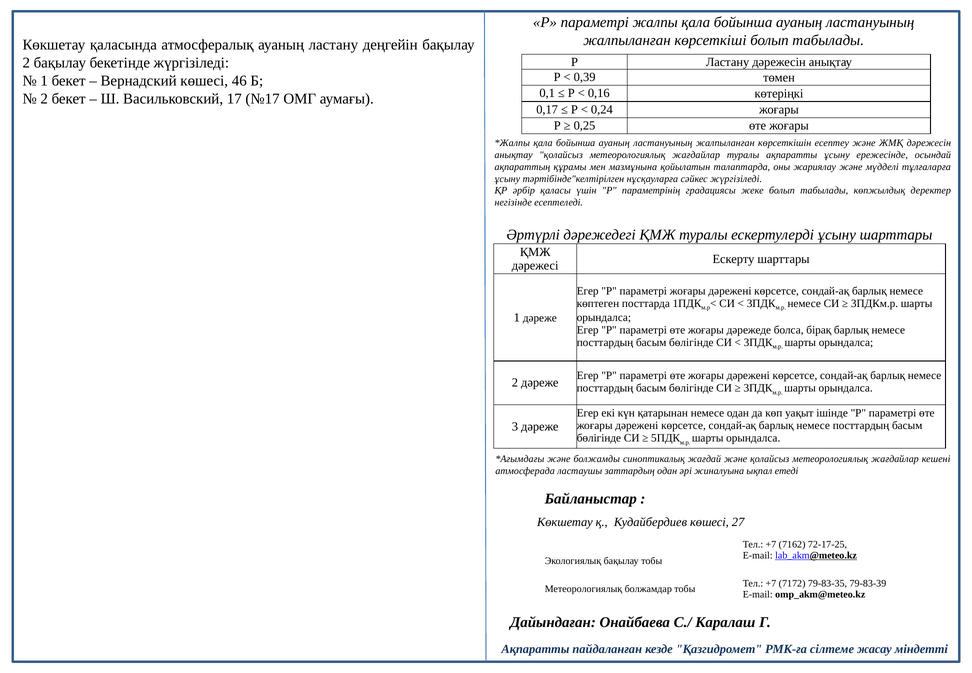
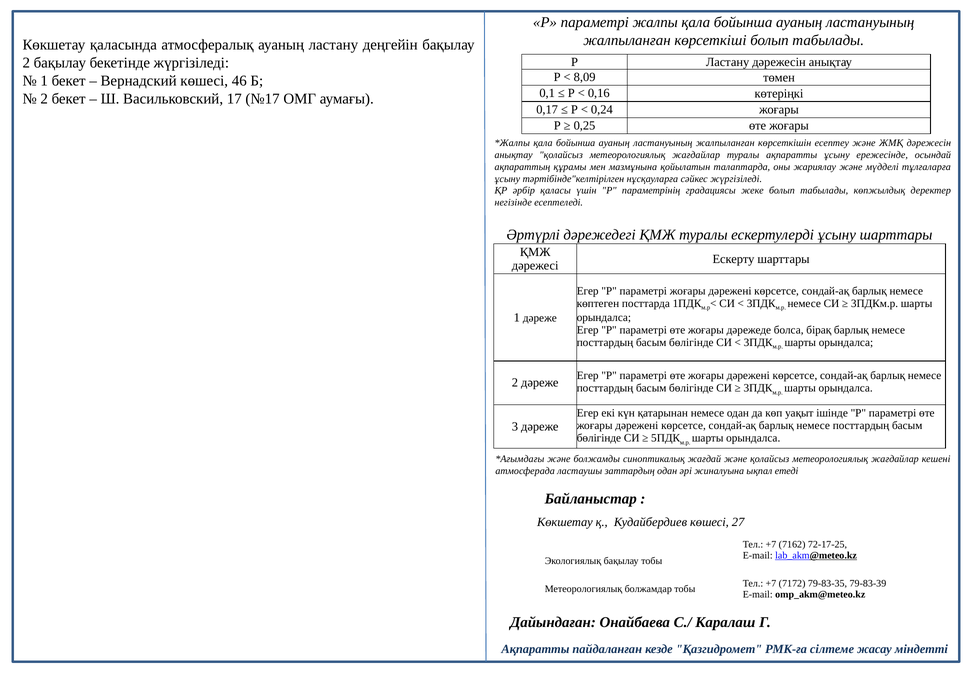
0,39: 0,39 -> 8,09 (585, 77)
